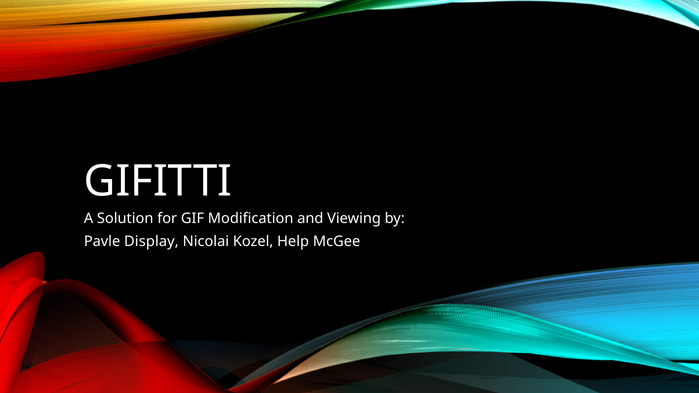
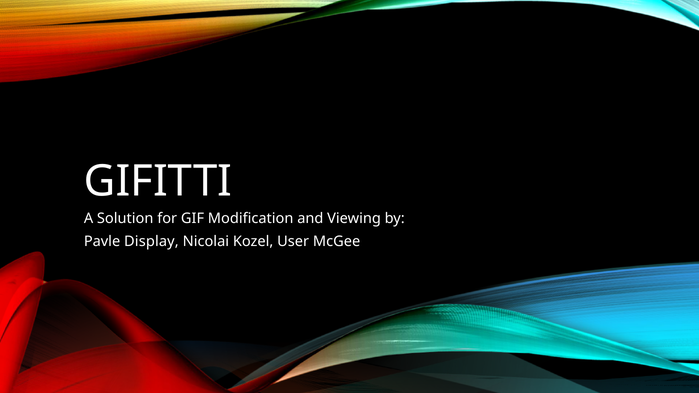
Help: Help -> User (293, 242)
